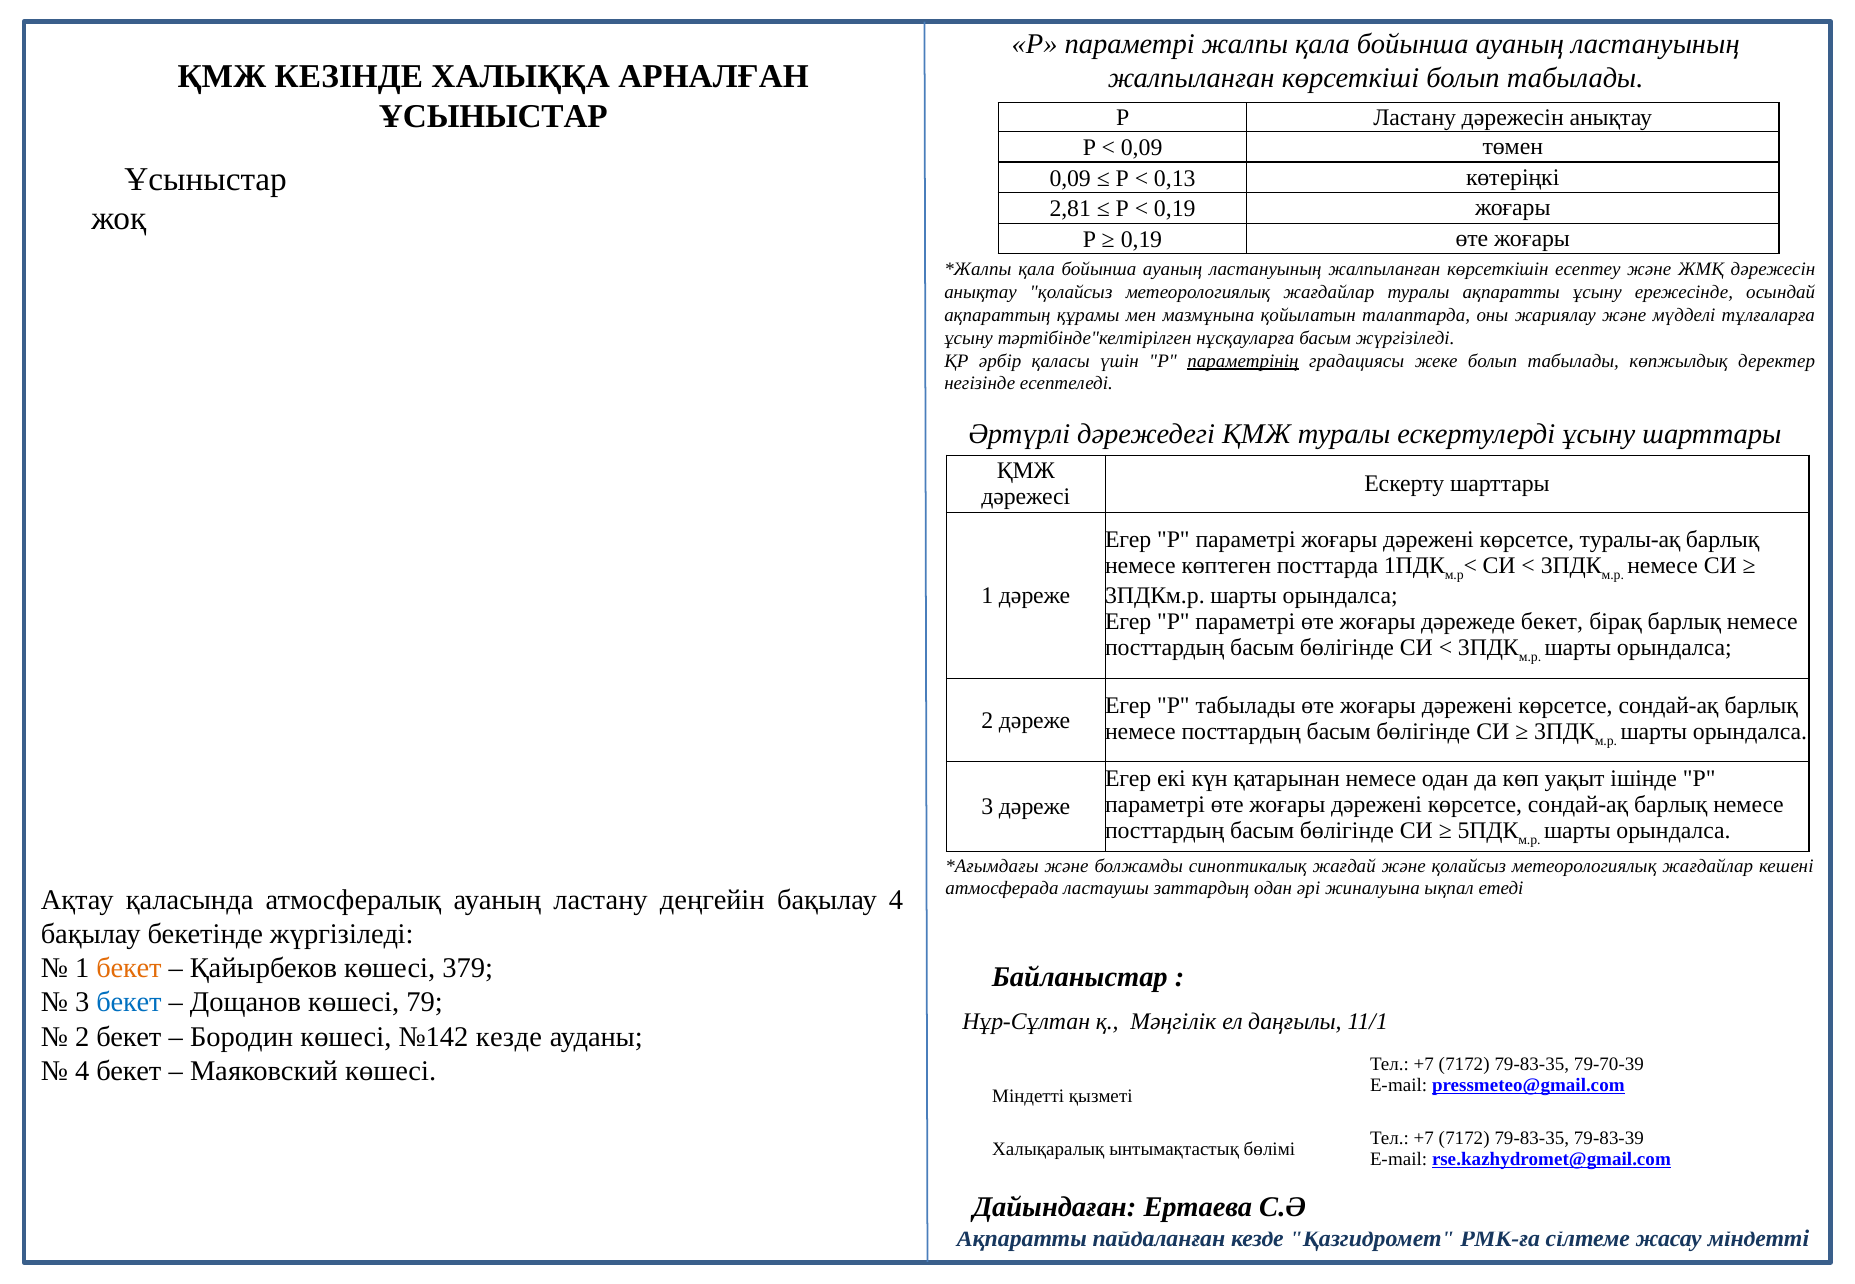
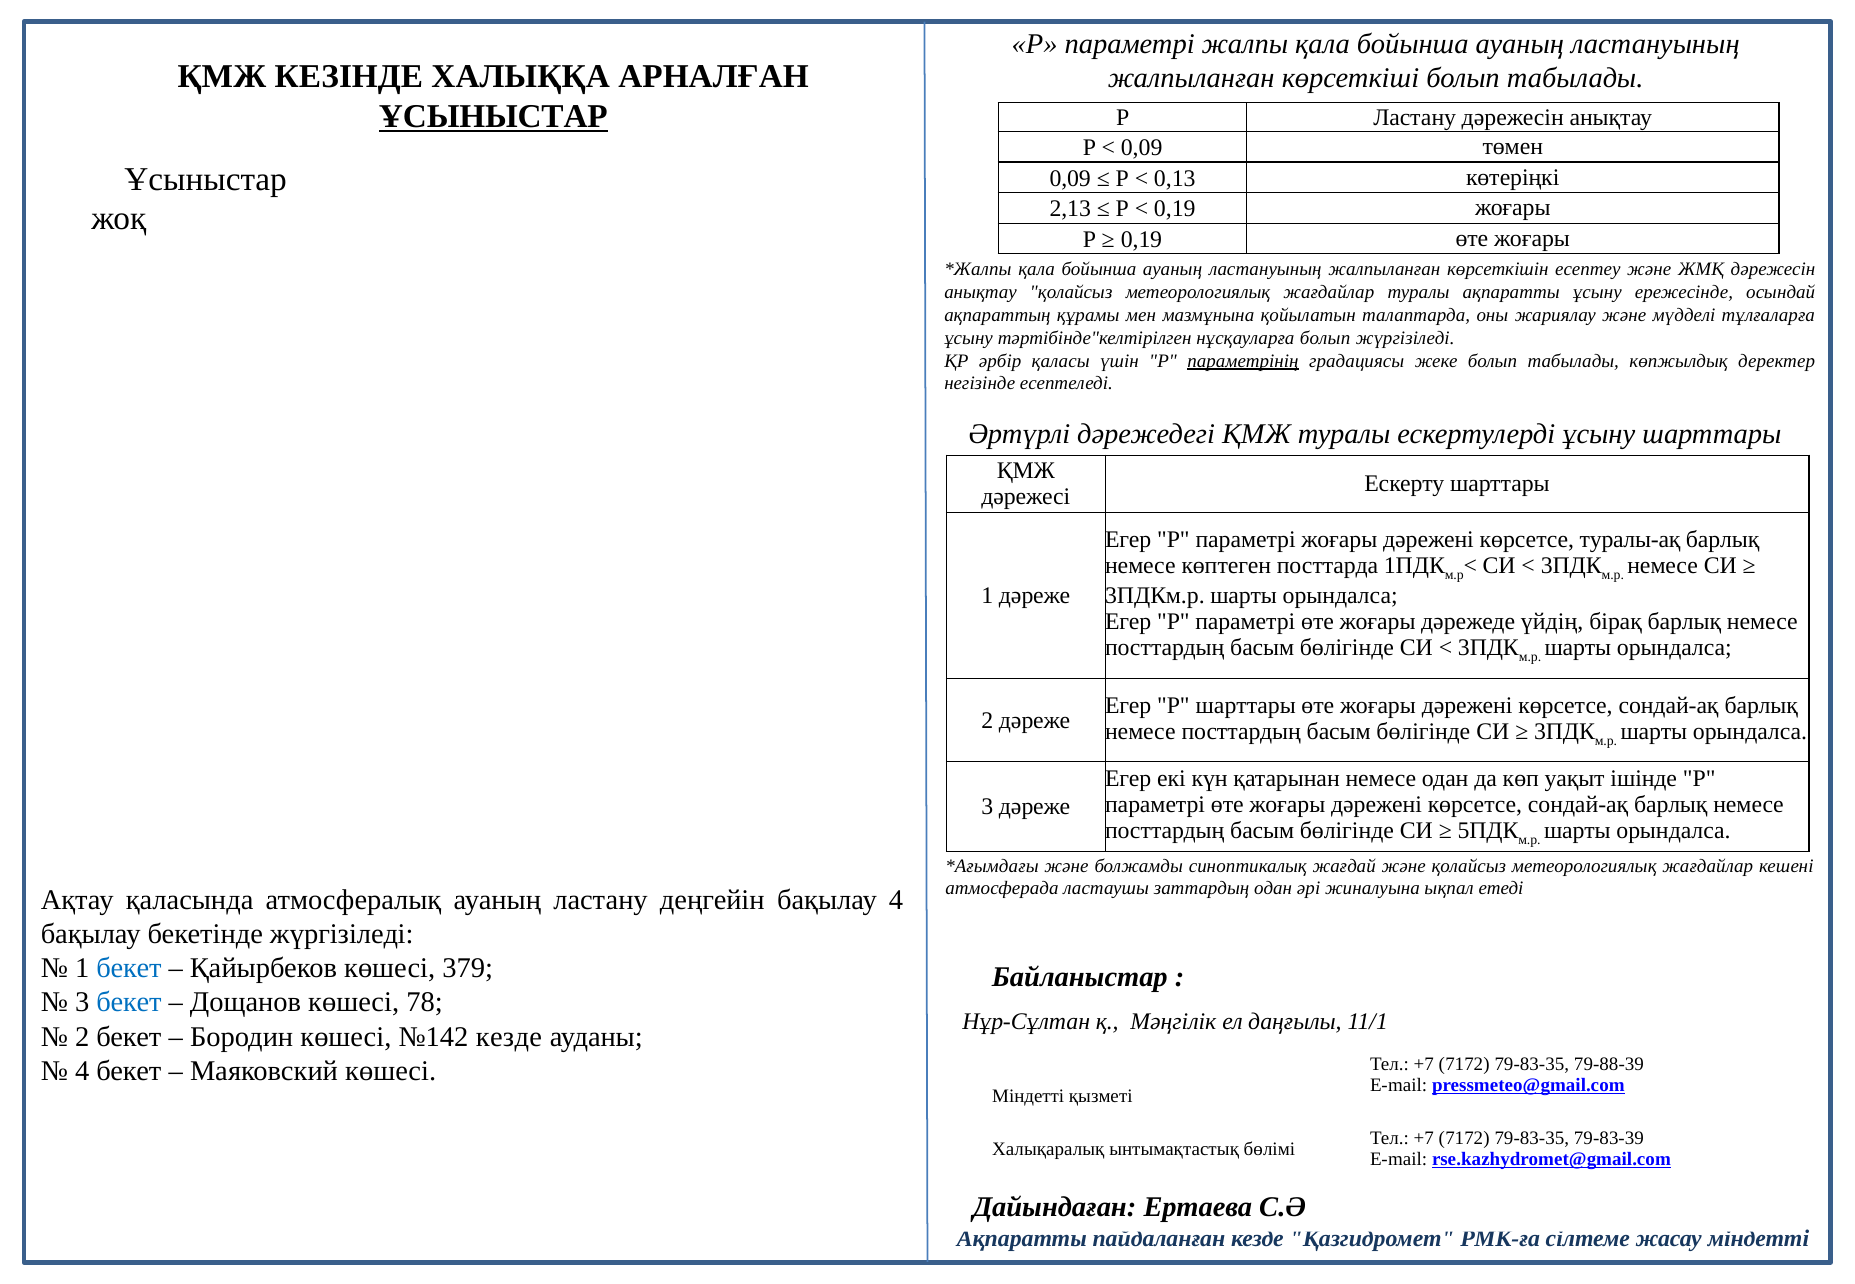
ҰСЫНЫСТАР underline: none -> present (493, 117)
2,81: 2,81 -> 2,13 (1070, 209)
нұсқауларға басым: басым -> болып (1325, 338)
дәрежеде бекет: бекет -> үйдің (1552, 622)
Р табылады: табылады -> шарттары (1246, 705)
бекет colour: orange -> blue (129, 968)
79: 79 -> 78 (425, 1003)
79-70-39: 79-70-39 -> 79-88-39 (1609, 1064)
